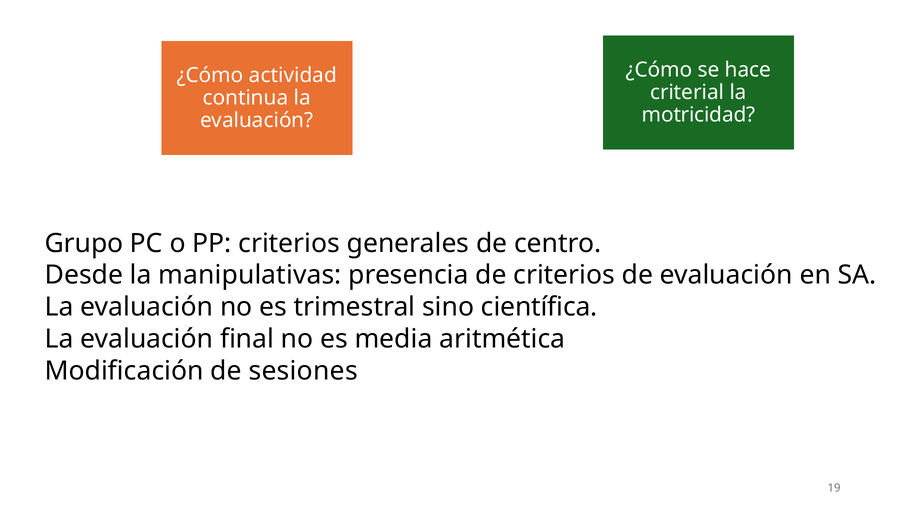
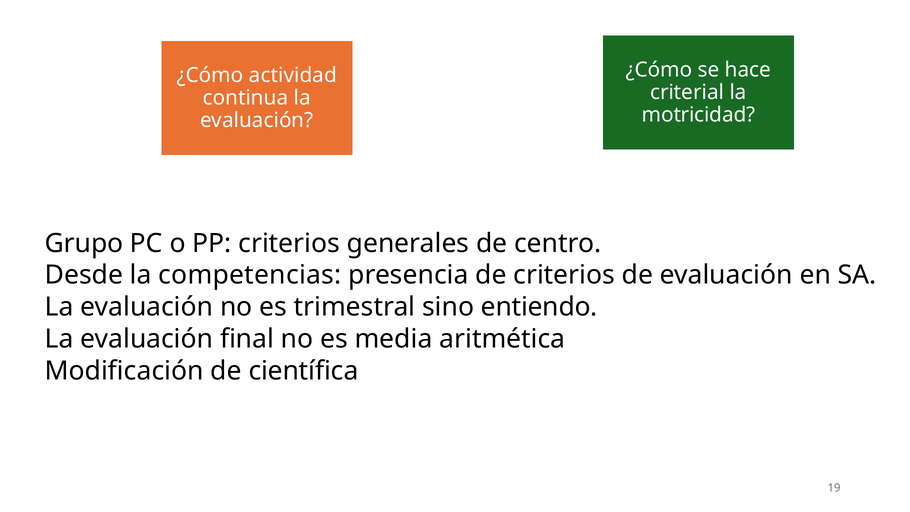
manipulativas: manipulativas -> competencias (250, 275)
científica: científica -> entiendo (539, 307)
sesiones: sesiones -> científica (303, 371)
